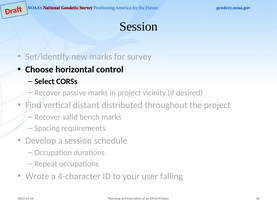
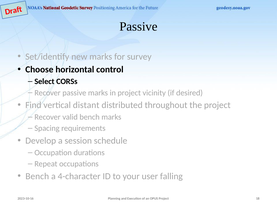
Session: Session -> Passive (138, 27)
Wrote: Wrote -> Bench (37, 176)
